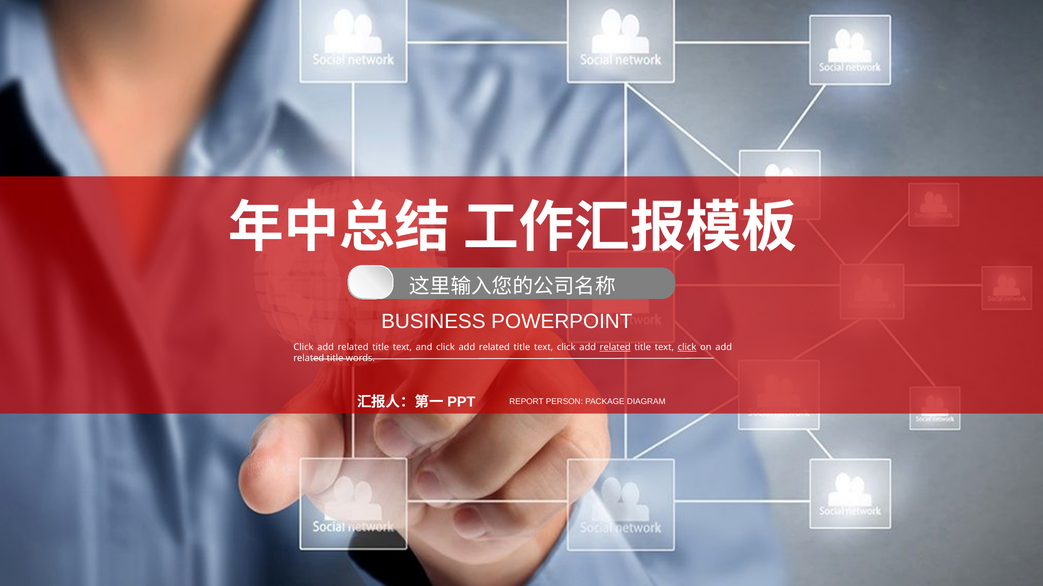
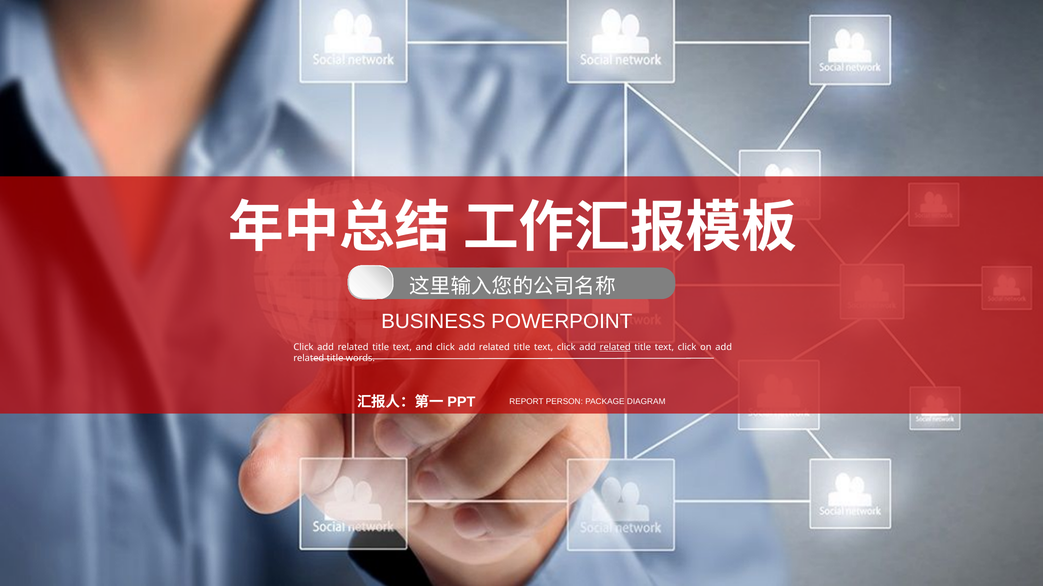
click underline: present -> none (687, 348)
